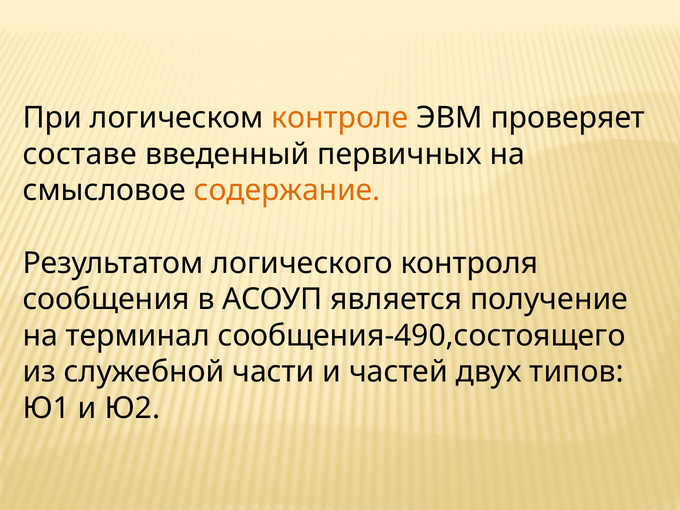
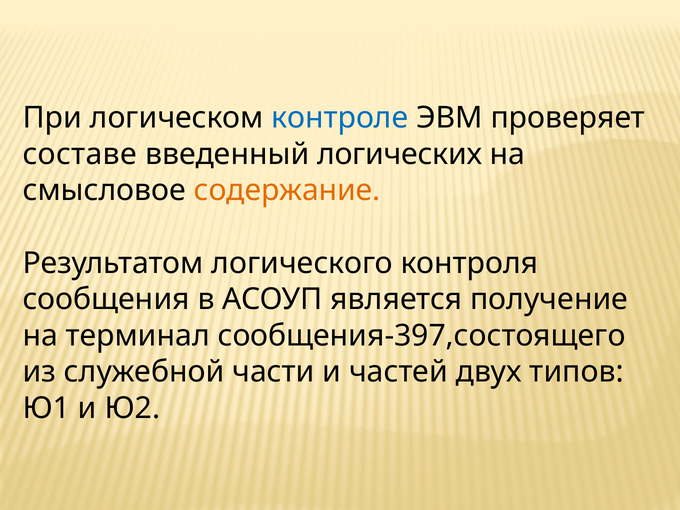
контроле colour: orange -> blue (340, 118)
первичных: первичных -> логических (400, 154)
сообщения-490,состоящего: сообщения-490,состоящего -> сообщения-397,состоящего (422, 336)
